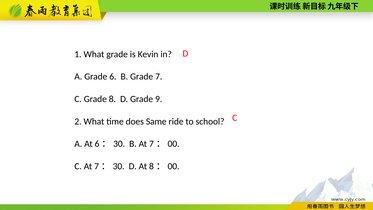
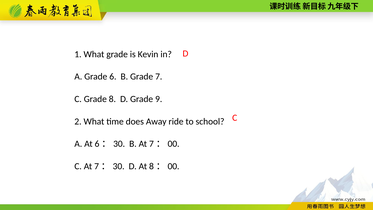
Same: Same -> Away (156, 121)
